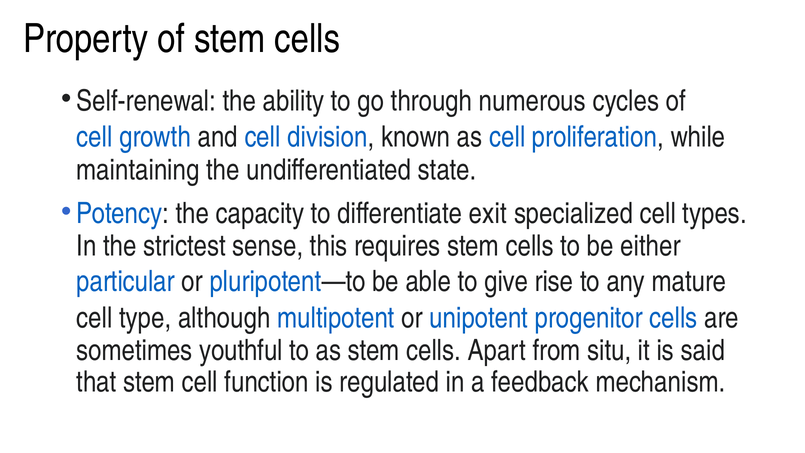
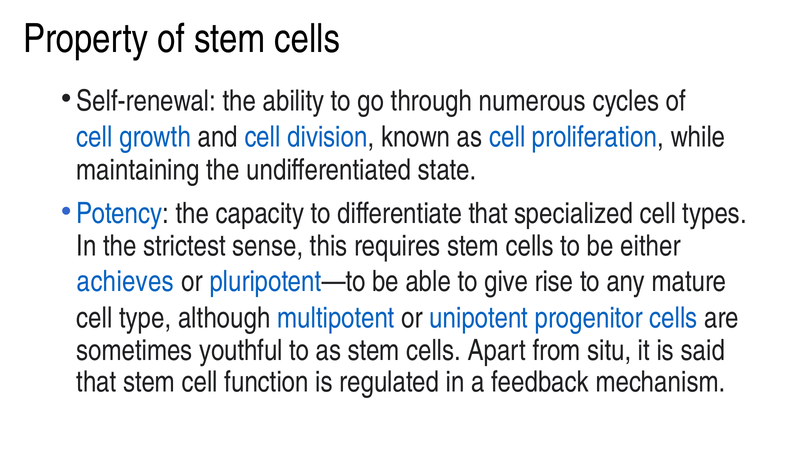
differentiate exit: exit -> that (488, 214)
particular: particular -> achieves (125, 282)
